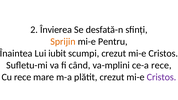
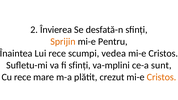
Lui iubit: iubit -> rece (57, 53)
scumpi crezut: crezut -> vedea (114, 53)
fi când: când -> sfinți (80, 65)
ce-a rece: rece -> sunt (161, 65)
Cristos colour: purple -> orange (162, 77)
